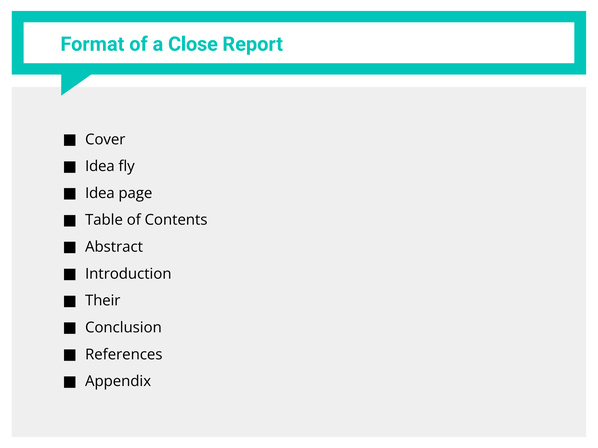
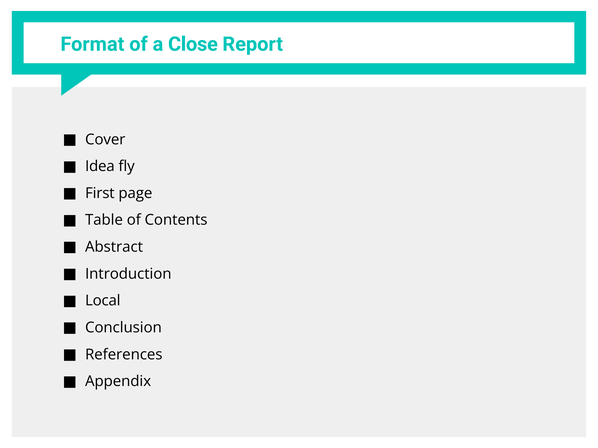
Idea: Idea -> First (100, 193)
Their: Their -> Local (103, 301)
